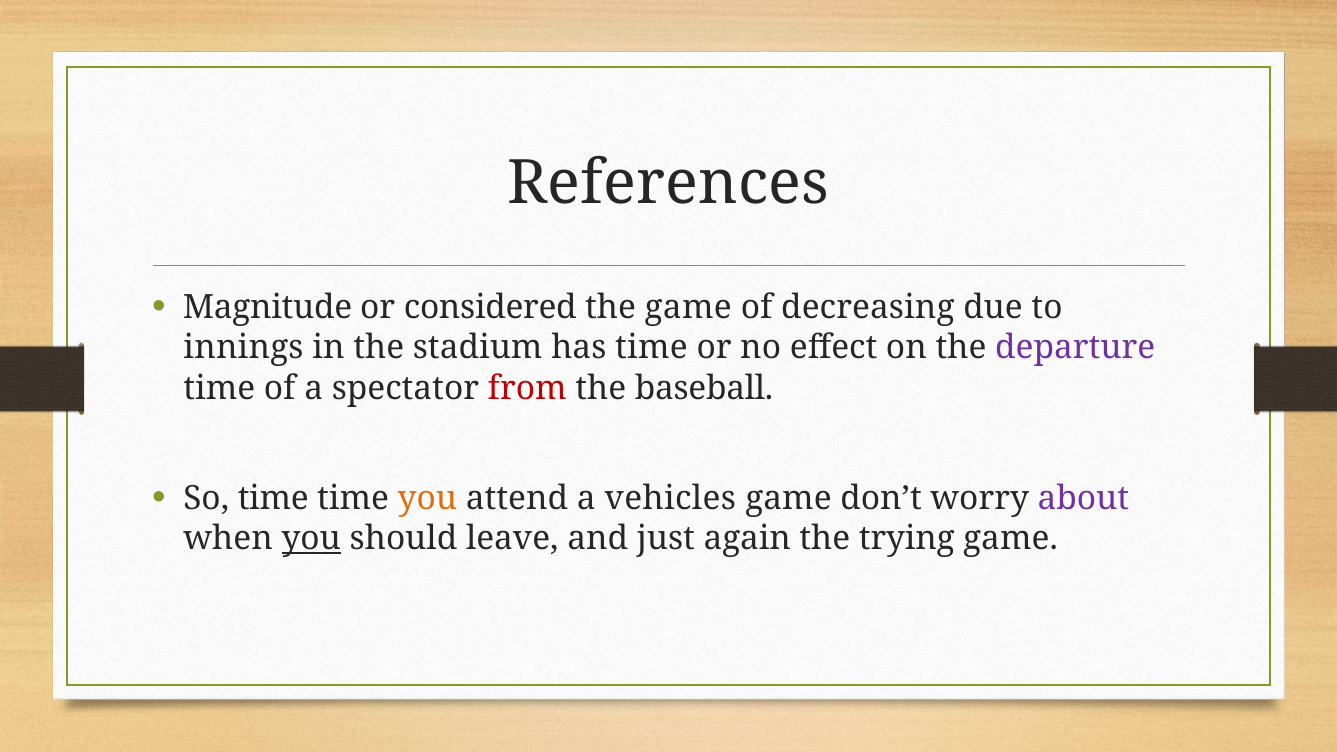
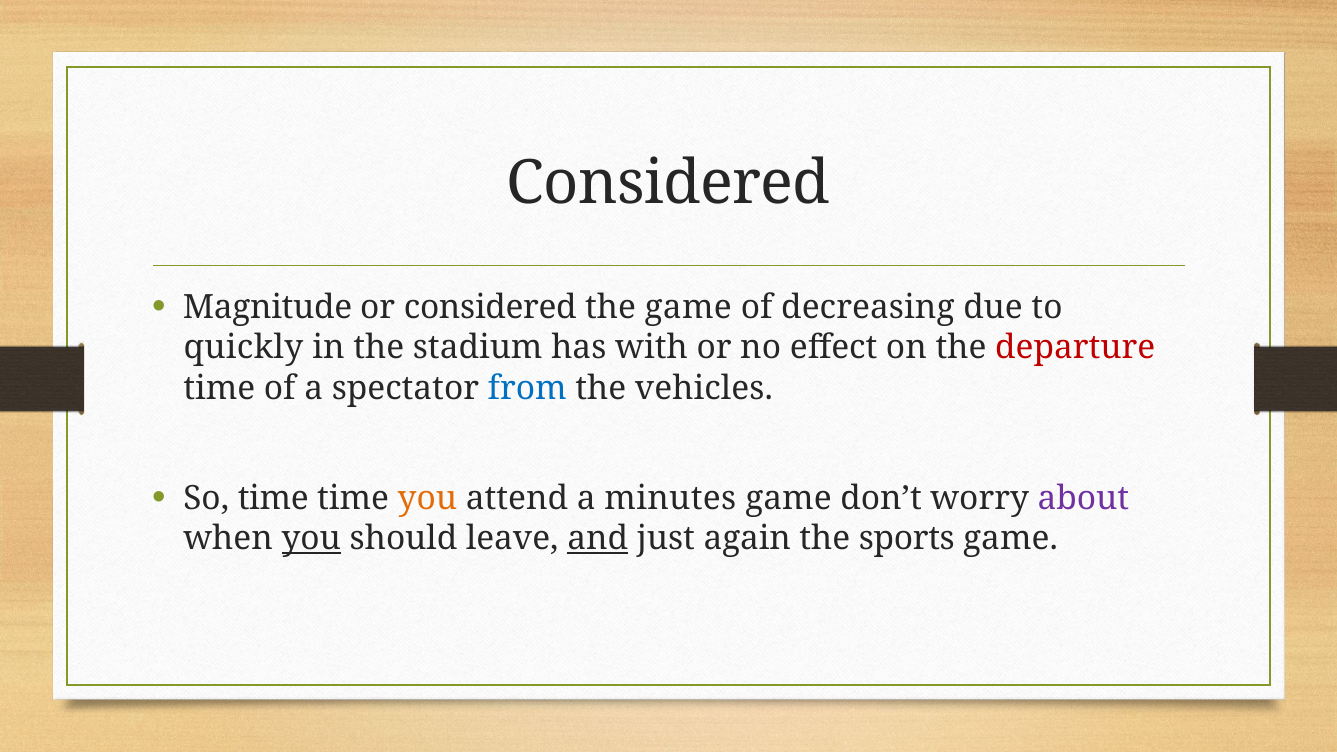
References: References -> Considered (669, 183)
innings: innings -> quickly (243, 348)
has time: time -> with (651, 348)
departure colour: purple -> red (1075, 348)
from colour: red -> blue (527, 388)
baseball: baseball -> vehicles (704, 388)
vehicles: vehicles -> minutes (670, 498)
and underline: none -> present (598, 538)
trying: trying -> sports (907, 538)
